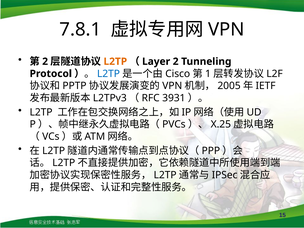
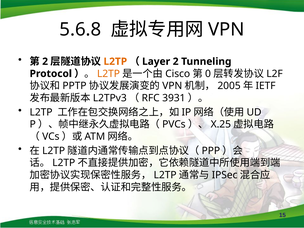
7.8.1: 7.8.1 -> 5.6.8 (80, 29)
L2TP colour: blue -> orange (108, 74)
1: 1 -> 0 (208, 74)
